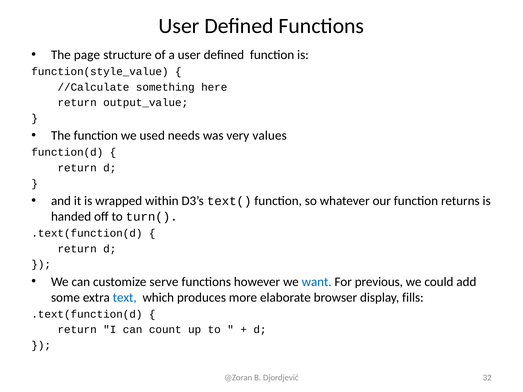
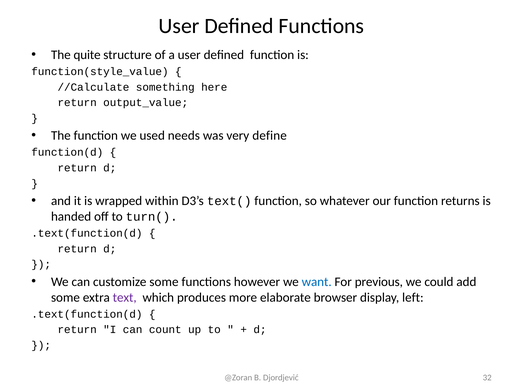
page: page -> quite (87, 55)
values: values -> define (270, 136)
customize serve: serve -> some (164, 282)
text colour: blue -> purple (125, 298)
fills: fills -> left (413, 298)
